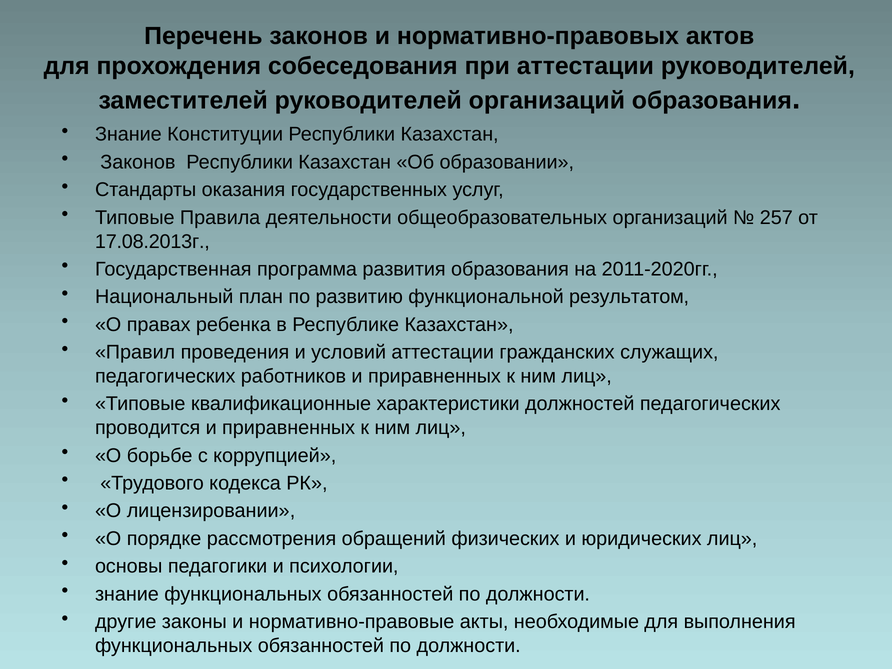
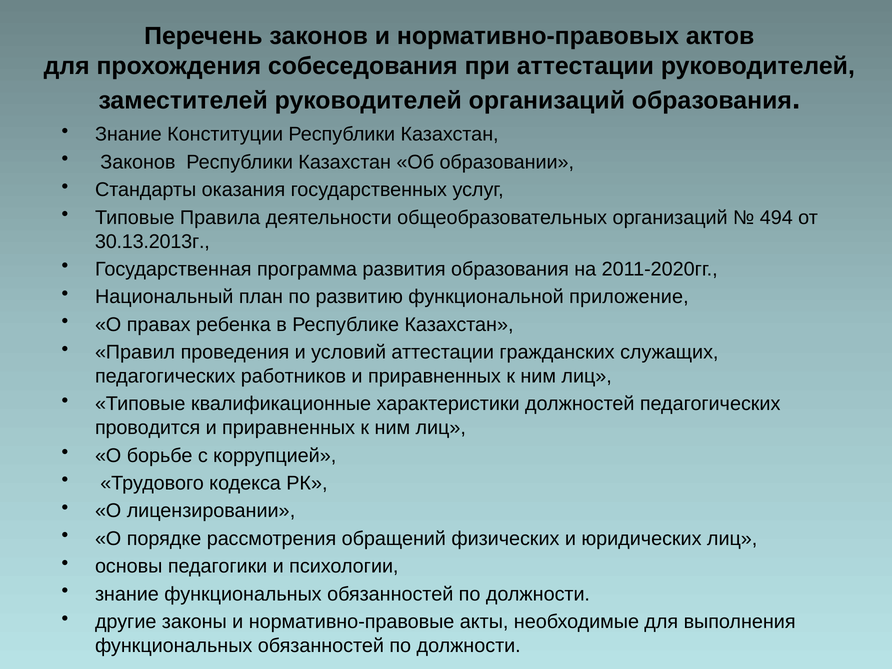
257: 257 -> 494 (776, 218)
17.08.2013г: 17.08.2013г -> 30.13.2013г (152, 241)
результатом: результатом -> приложение (629, 297)
